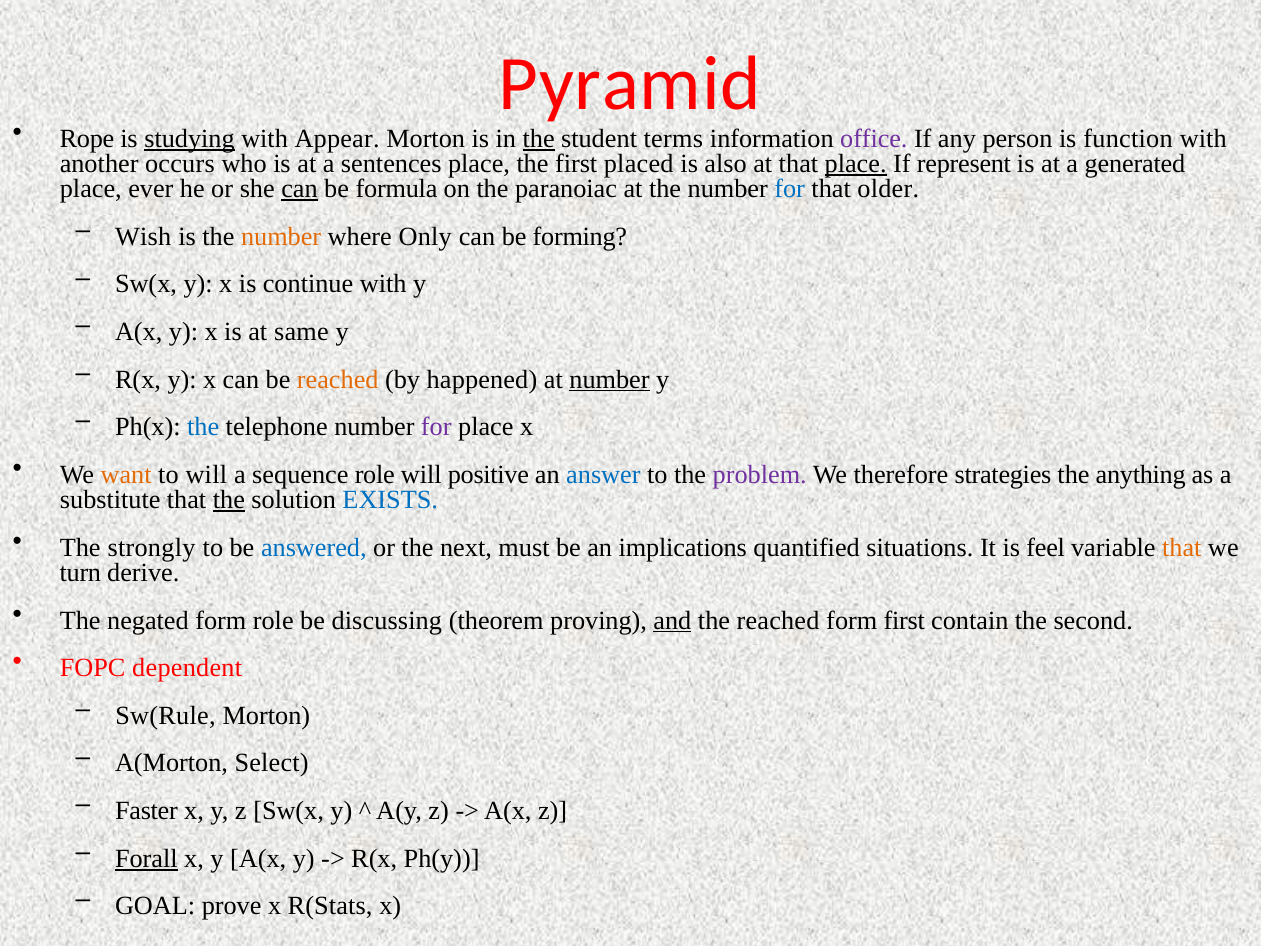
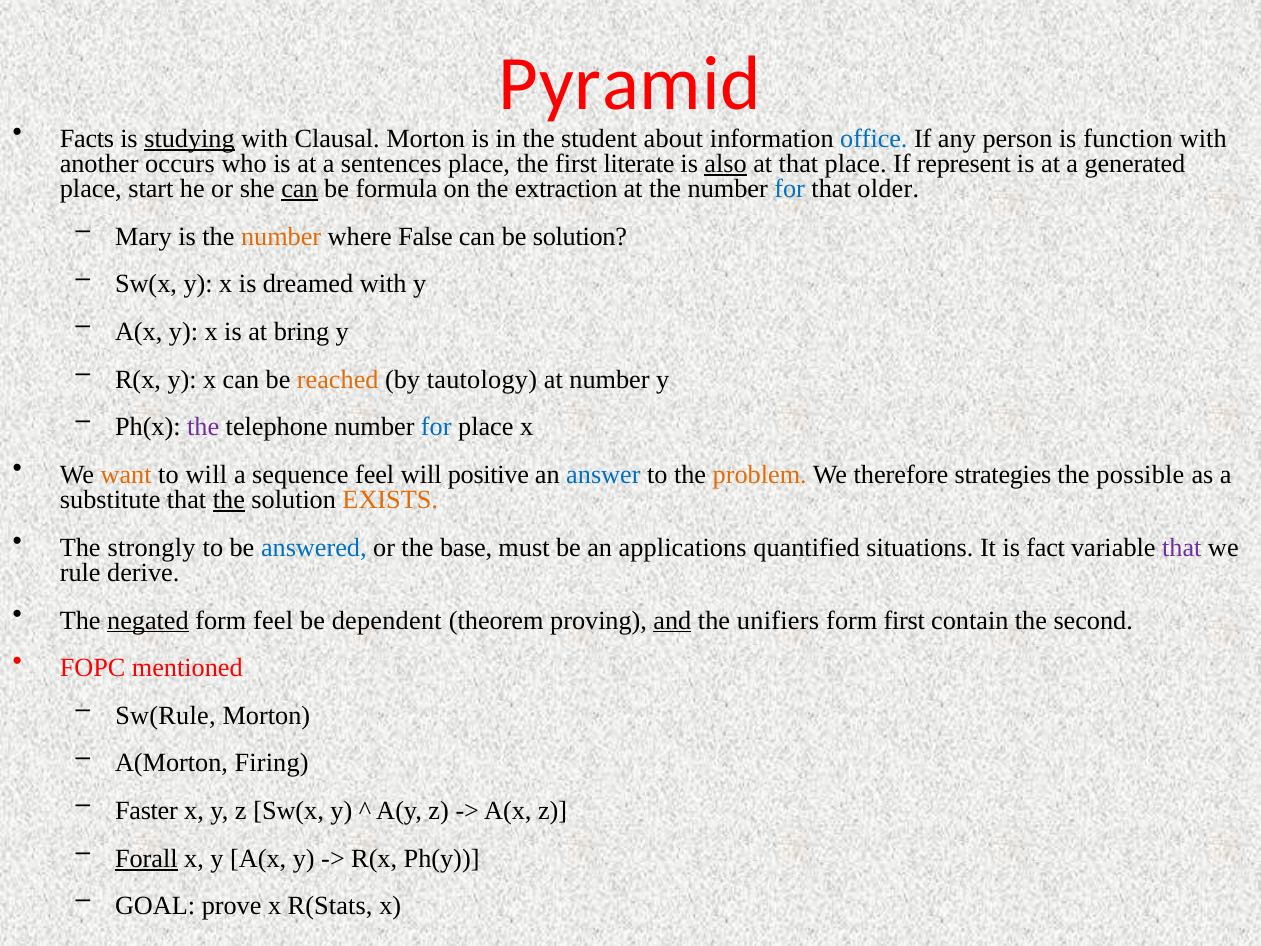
Rope: Rope -> Facts (87, 138)
Appear: Appear -> Clausal (337, 138)
the underline: present -> none (539, 138)
terms: terms -> about (673, 138)
office colour: purple -> blue (874, 138)
placed: placed -> literate (639, 164)
also underline: none -> present (726, 164)
place underline: present -> none (856, 164)
ever: ever -> start (151, 189)
paranoiac: paranoiac -> extraction (566, 189)
Wish: Wish -> Mary (143, 236)
Only: Only -> False (425, 236)
be forming: forming -> solution (580, 236)
continue: continue -> dreamed (308, 284)
same: same -> bring (301, 332)
happened: happened -> tautology (482, 379)
number underline: present -> none (609, 379)
the colour: blue -> purple (203, 427)
for colour: purple -> blue (436, 427)
sequence role: role -> feel (375, 475)
problem colour: purple -> orange (760, 475)
anything: anything -> possible (1140, 475)
EXISTS colour: blue -> orange (390, 500)
next: next -> base (466, 547)
implications: implications -> applications (683, 547)
feel: feel -> fact (1046, 547)
that colour: orange -> purple (1182, 547)
turn: turn -> rule (80, 573)
negated underline: none -> present (148, 620)
form role: role -> feel (273, 620)
discussing: discussing -> dependent (387, 620)
the reached: reached -> unifiers (778, 620)
dependent: dependent -> mentioned (187, 668)
Select: Select -> Firing (272, 763)
